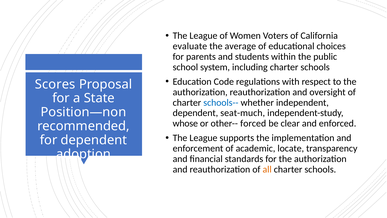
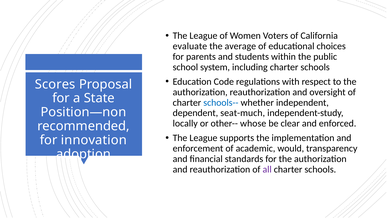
whose: whose -> locally (185, 123)
forced: forced -> whose (253, 123)
for dependent: dependent -> innovation (94, 140)
locate: locate -> would (291, 148)
all colour: orange -> purple (267, 169)
